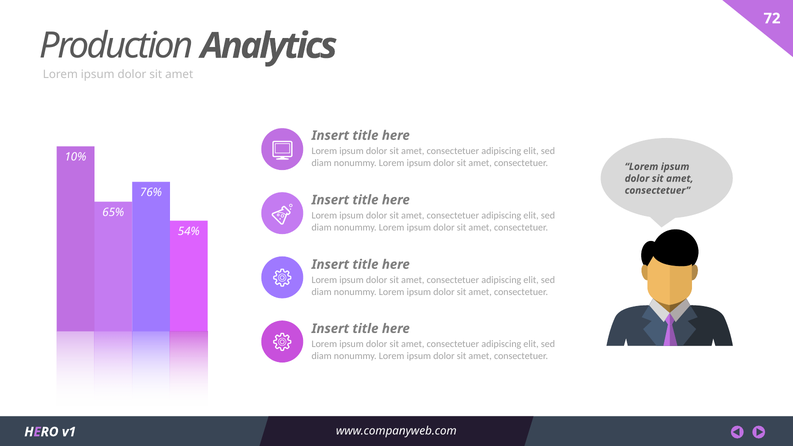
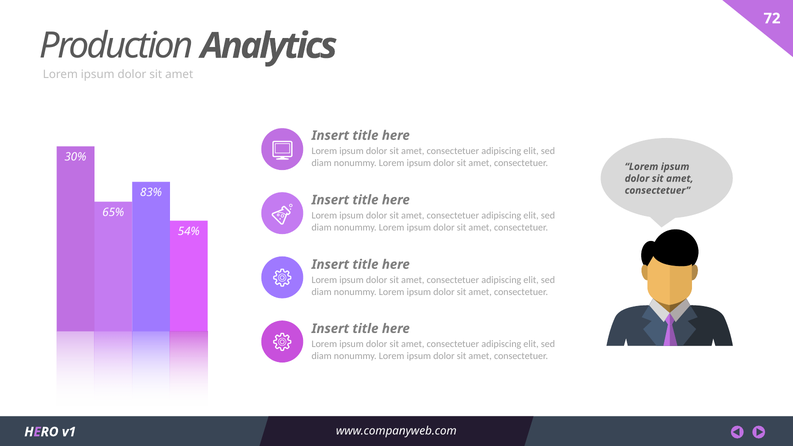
10%: 10% -> 30% (75, 157)
76%: 76% -> 83% (151, 193)
